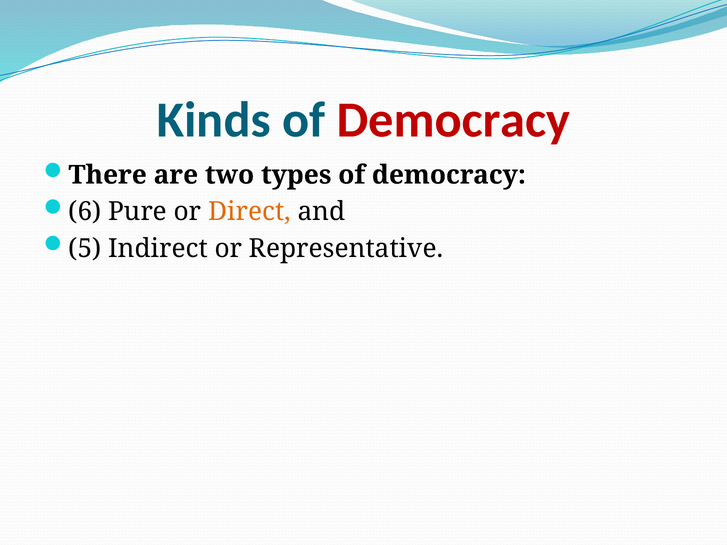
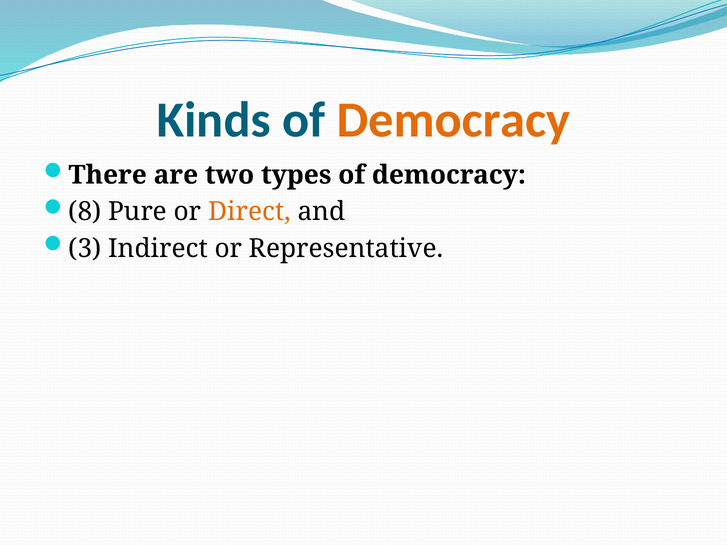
Democracy colour: red -> orange (453, 120)
6: 6 -> 8 (85, 212)
5: 5 -> 3 (85, 248)
